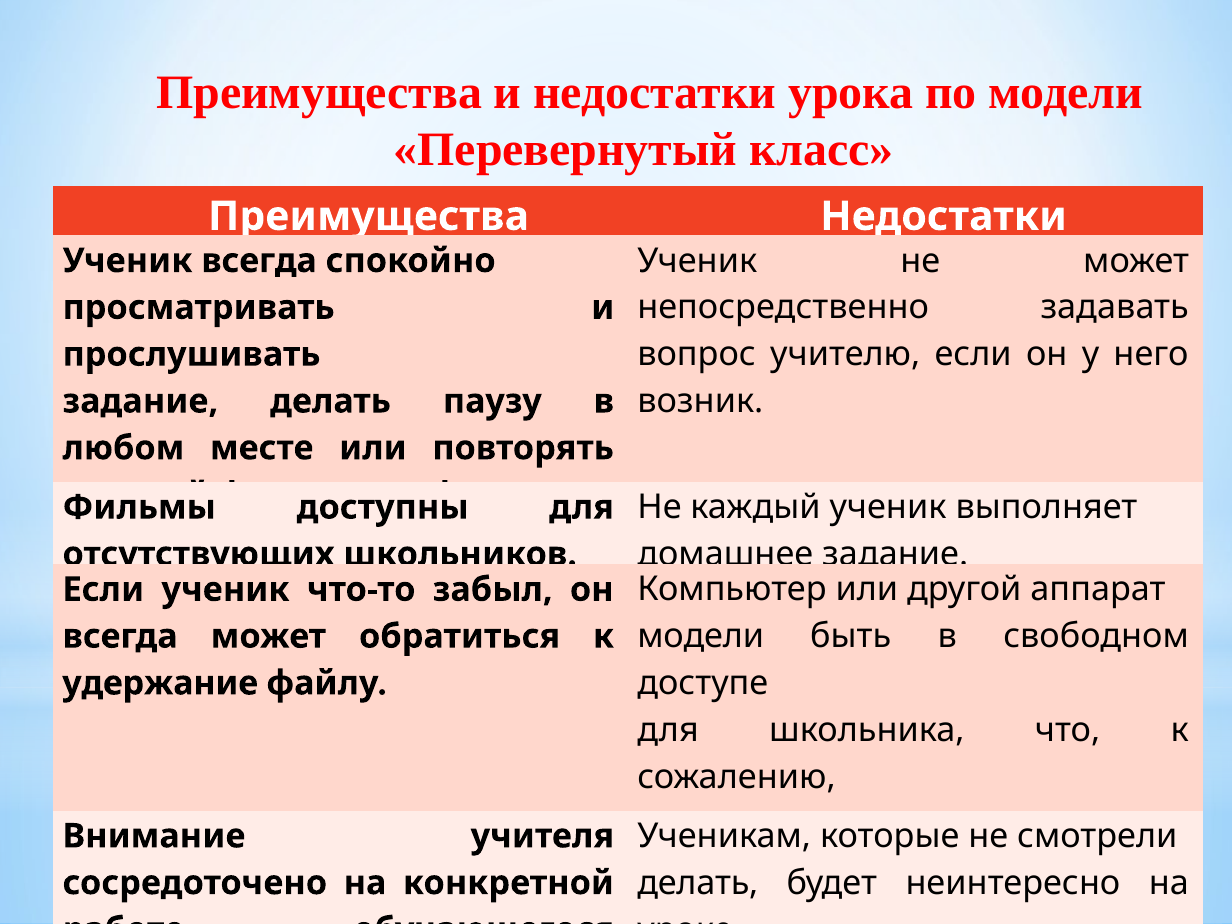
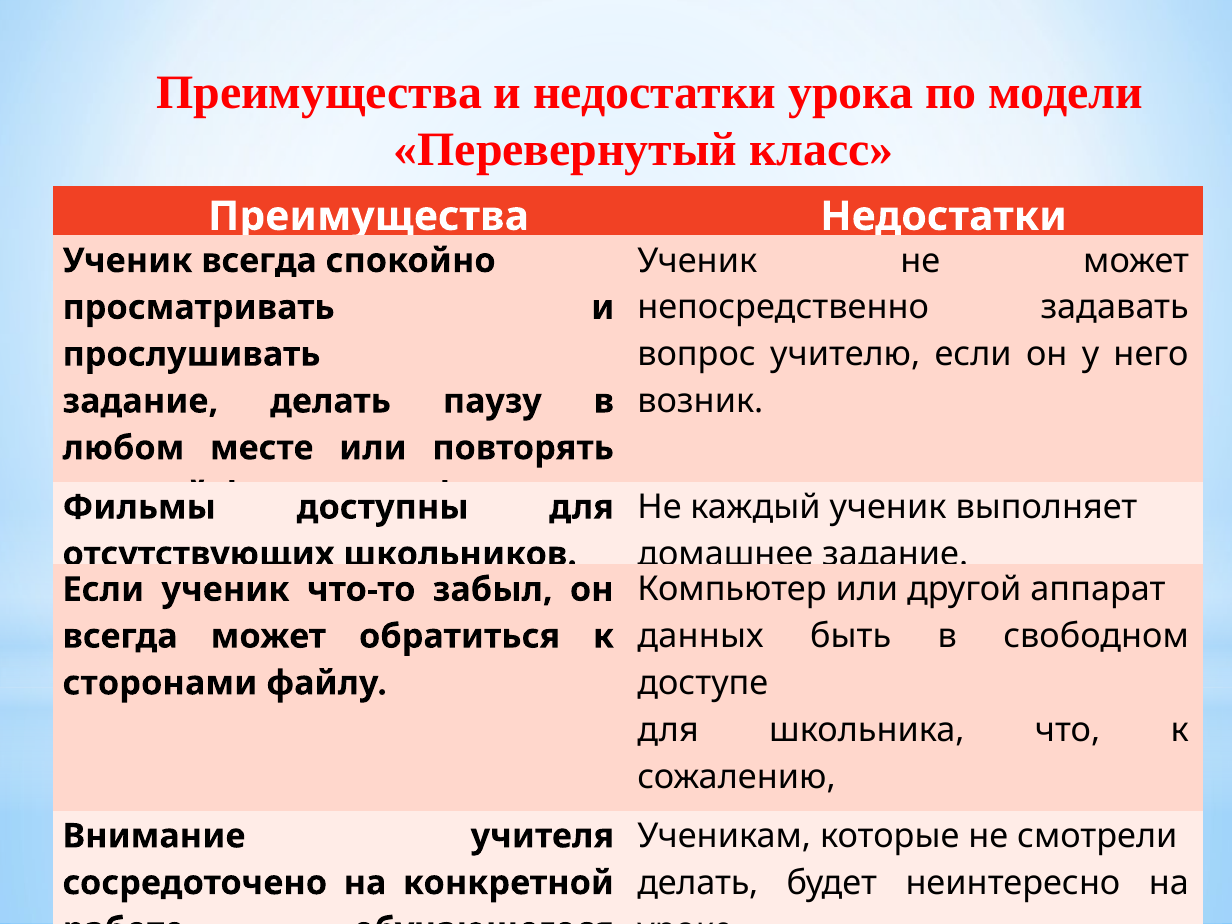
модели: модели -> данных (701, 636)
удержание: удержание -> сторонами (160, 683)
